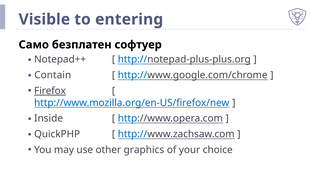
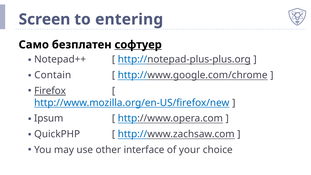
Visible: Visible -> Screen (44, 19)
софтуер underline: none -> present (138, 45)
Inside: Inside -> Ipsum (49, 118)
graphics: graphics -> interface (144, 150)
